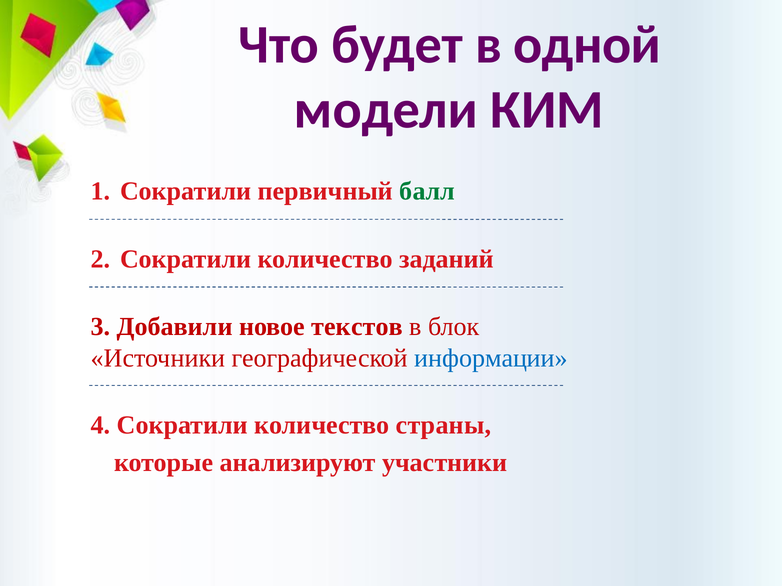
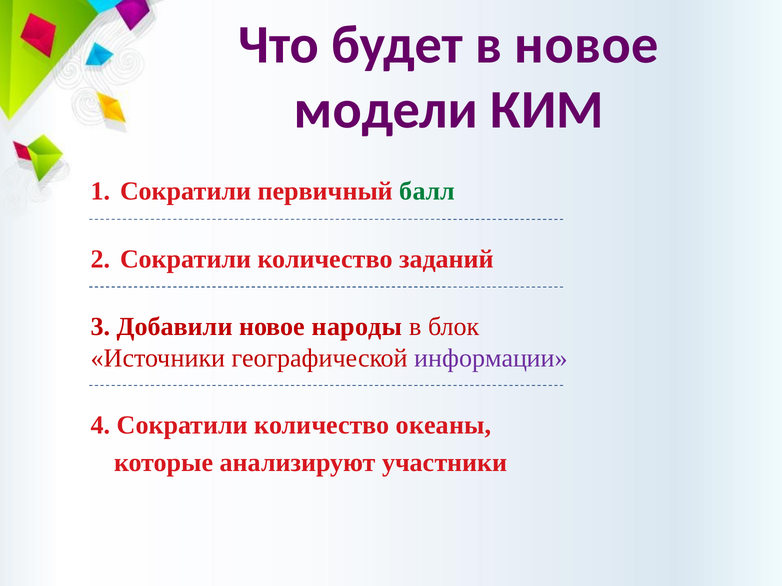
в одной: одной -> новое (587, 45)
текстов: текстов -> народы (357, 327)
информации colour: blue -> purple (491, 358)
страны: страны -> океаны (444, 426)
